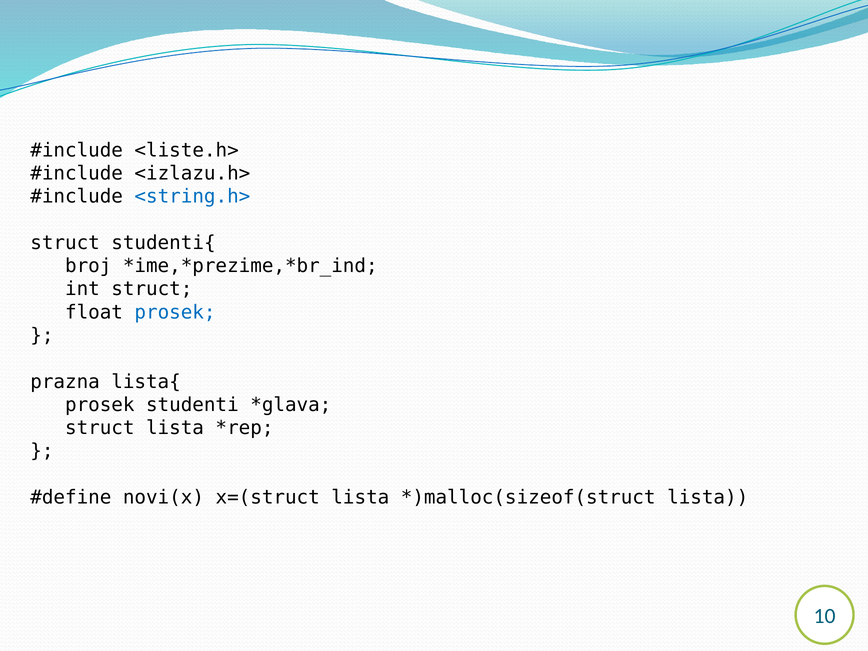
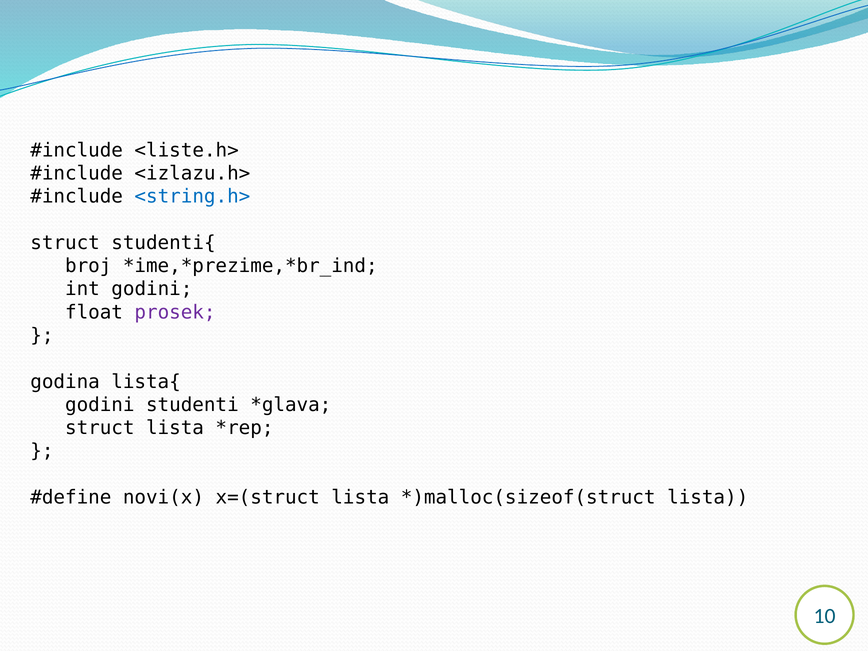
int struct: struct -> godini (152, 289)
prosek colour: blue -> purple (175, 312)
prazna: prazna -> godina (65, 382)
prosek: prosek -> godini (100, 405)
